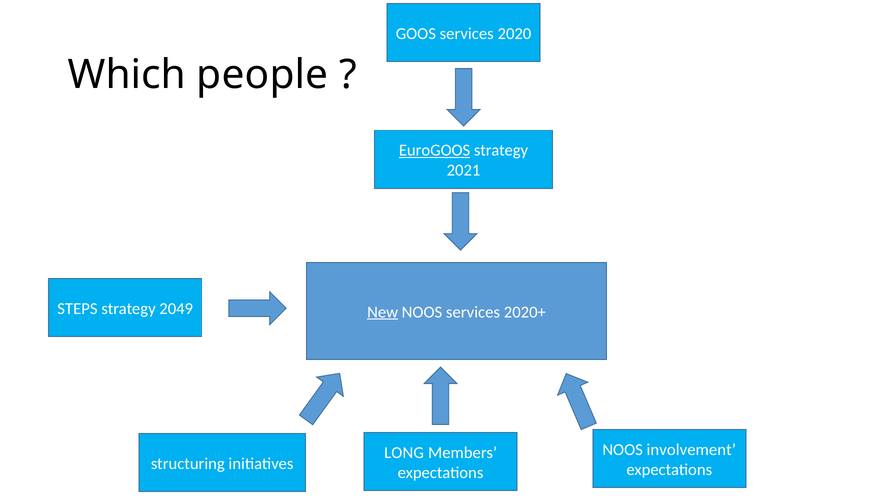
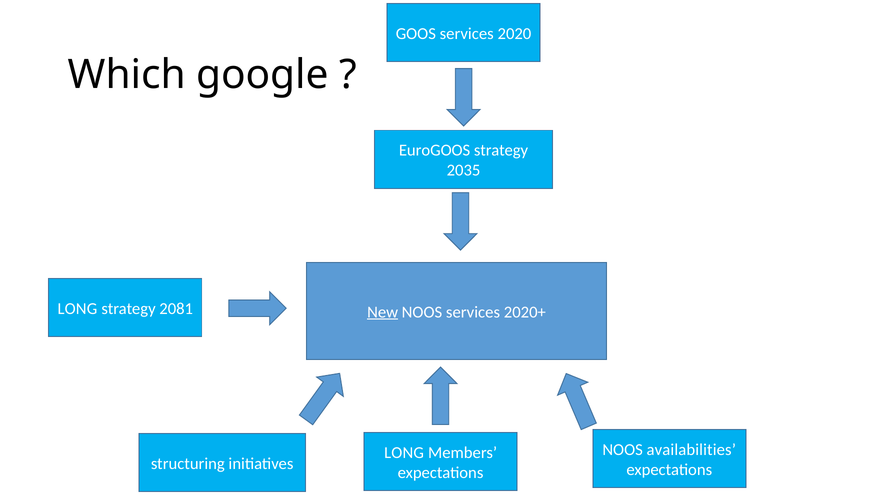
people: people -> google (263, 75)
EuroGOOS underline: present -> none (435, 150)
2021: 2021 -> 2035 (464, 170)
STEPS: STEPS -> LONG (77, 308)
2049: 2049 -> 2081 (176, 308)
involvement: involvement -> availabilities (691, 449)
